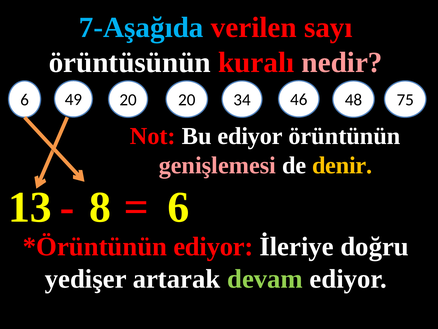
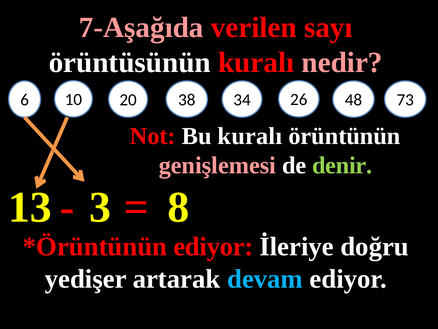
7-Aşağıda colour: light blue -> pink (141, 27)
49: 49 -> 10 (73, 99)
20 20: 20 -> 38 (187, 100)
46: 46 -> 26 (299, 99)
75: 75 -> 73 (405, 100)
Bu ediyor: ediyor -> kuralı (250, 136)
denir colour: yellow -> light green (342, 165)
8: 8 -> 3 (100, 207)
6: 6 -> 8 (178, 207)
devam colour: light green -> light blue (265, 279)
